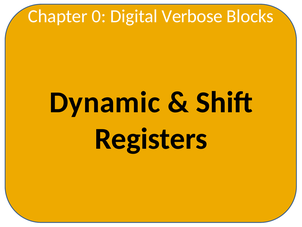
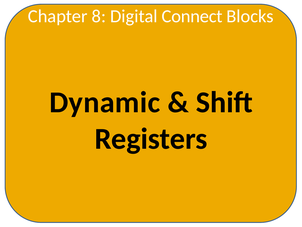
0: 0 -> 8 (99, 16)
Verbose: Verbose -> Connect (192, 16)
